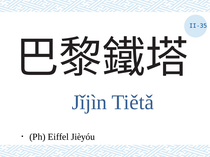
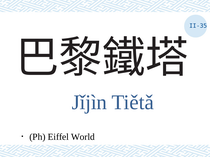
Jièyóu: Jièyóu -> World (83, 137)
